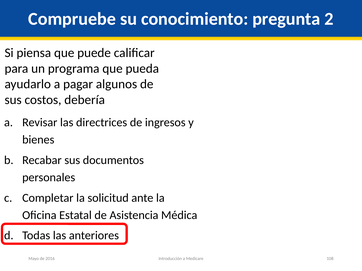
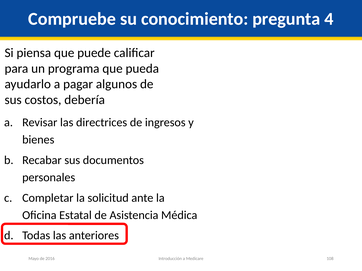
2: 2 -> 4 (329, 19)
